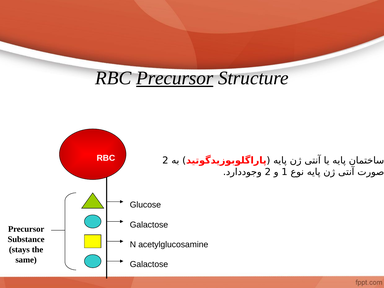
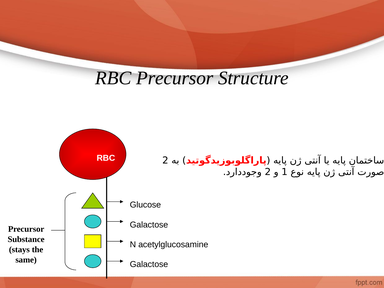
Precursor underline: present -> none (175, 78)
